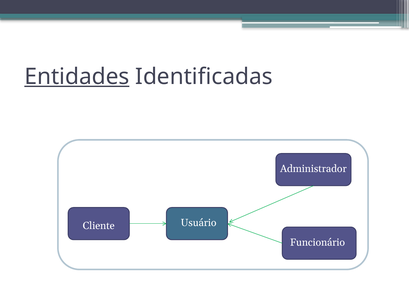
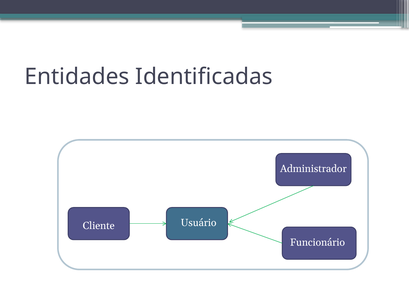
Entidades underline: present -> none (77, 77)
